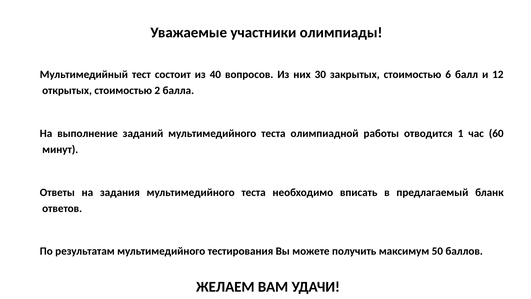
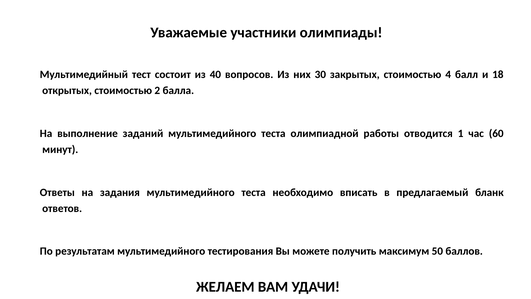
6: 6 -> 4 (448, 74)
12: 12 -> 18 (498, 74)
